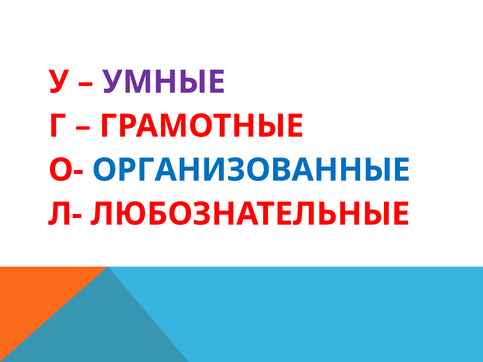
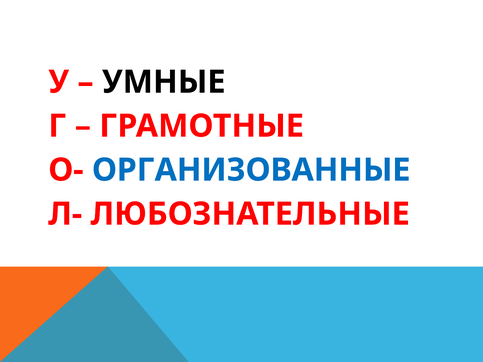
УМНЫЕ colour: purple -> black (164, 82)
